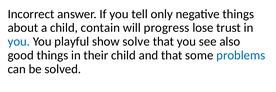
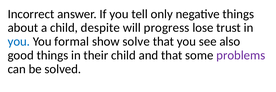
contain: contain -> despite (100, 28)
playful: playful -> formal (72, 42)
problems colour: blue -> purple (241, 55)
